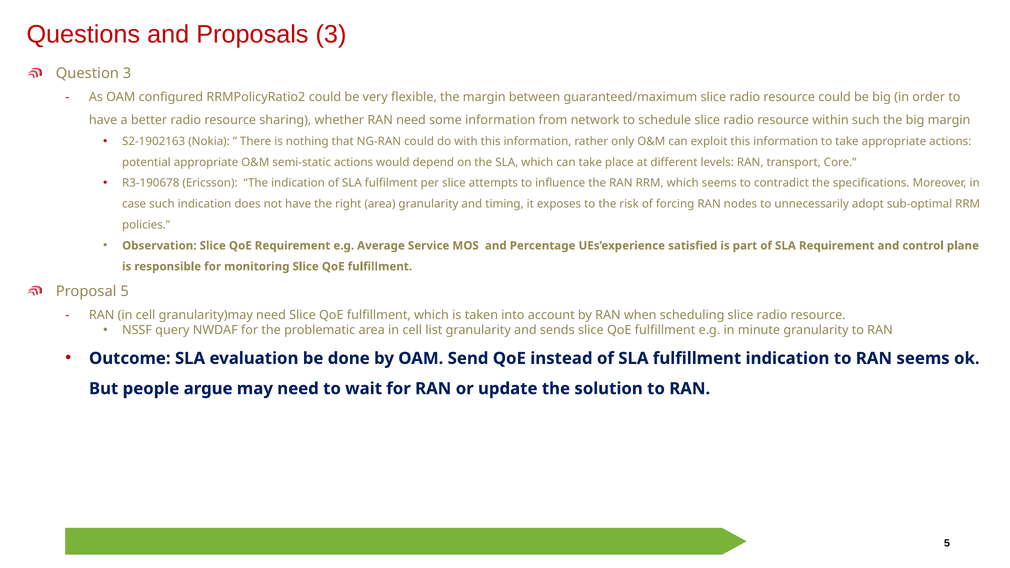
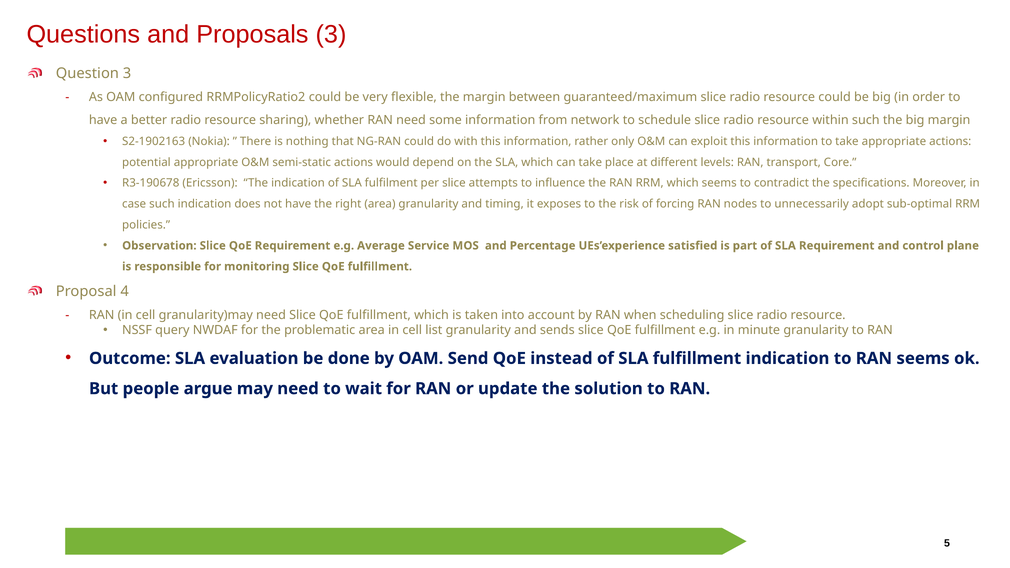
Proposal 5: 5 -> 4 (125, 291)
